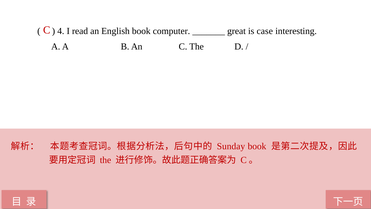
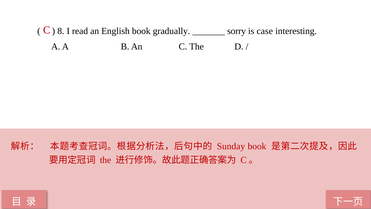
4: 4 -> 8 (61, 31)
computer: computer -> gradually (171, 31)
great: great -> sorry (237, 31)
